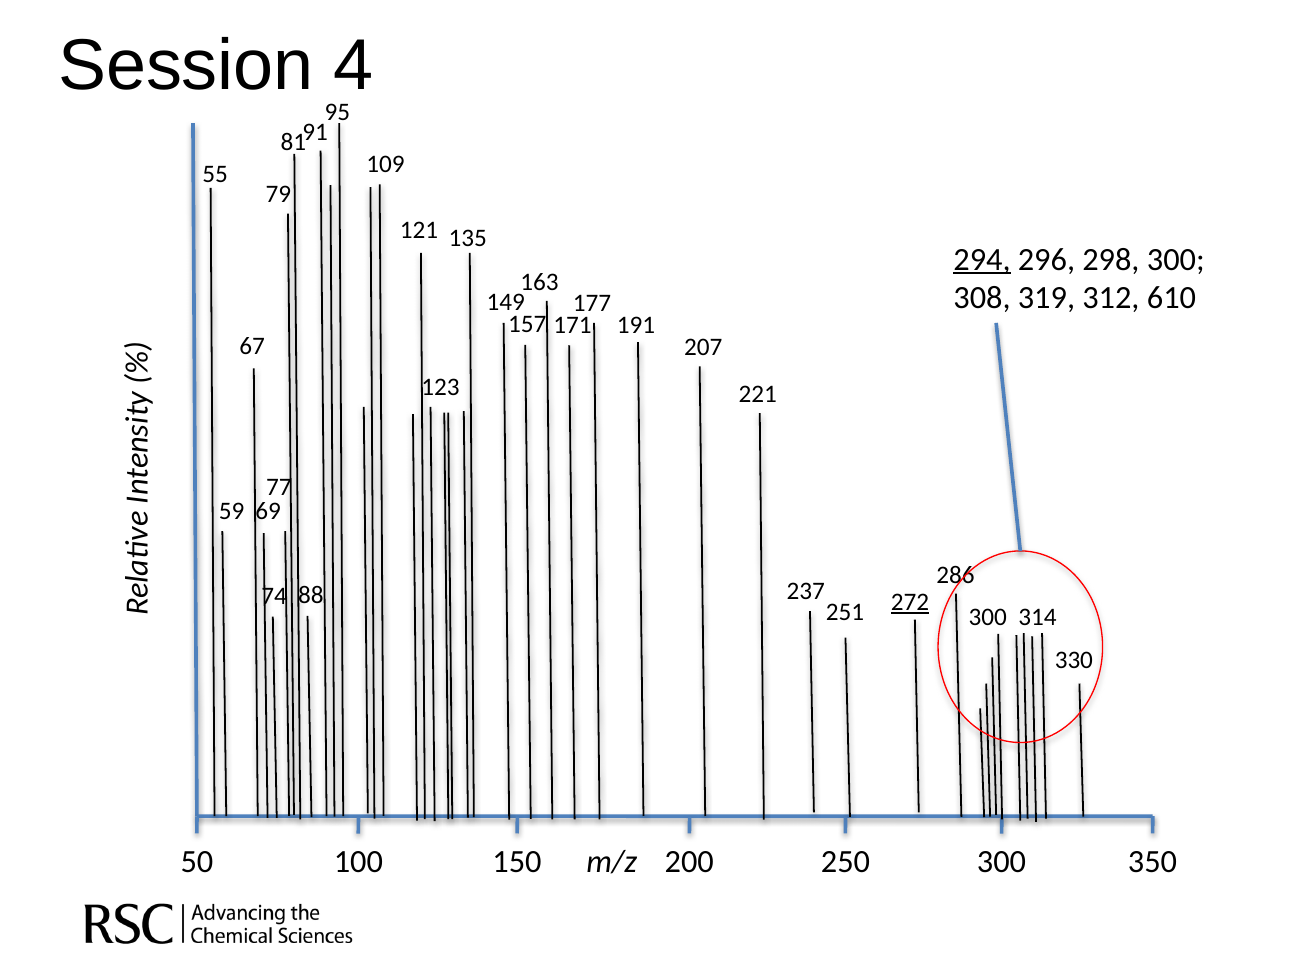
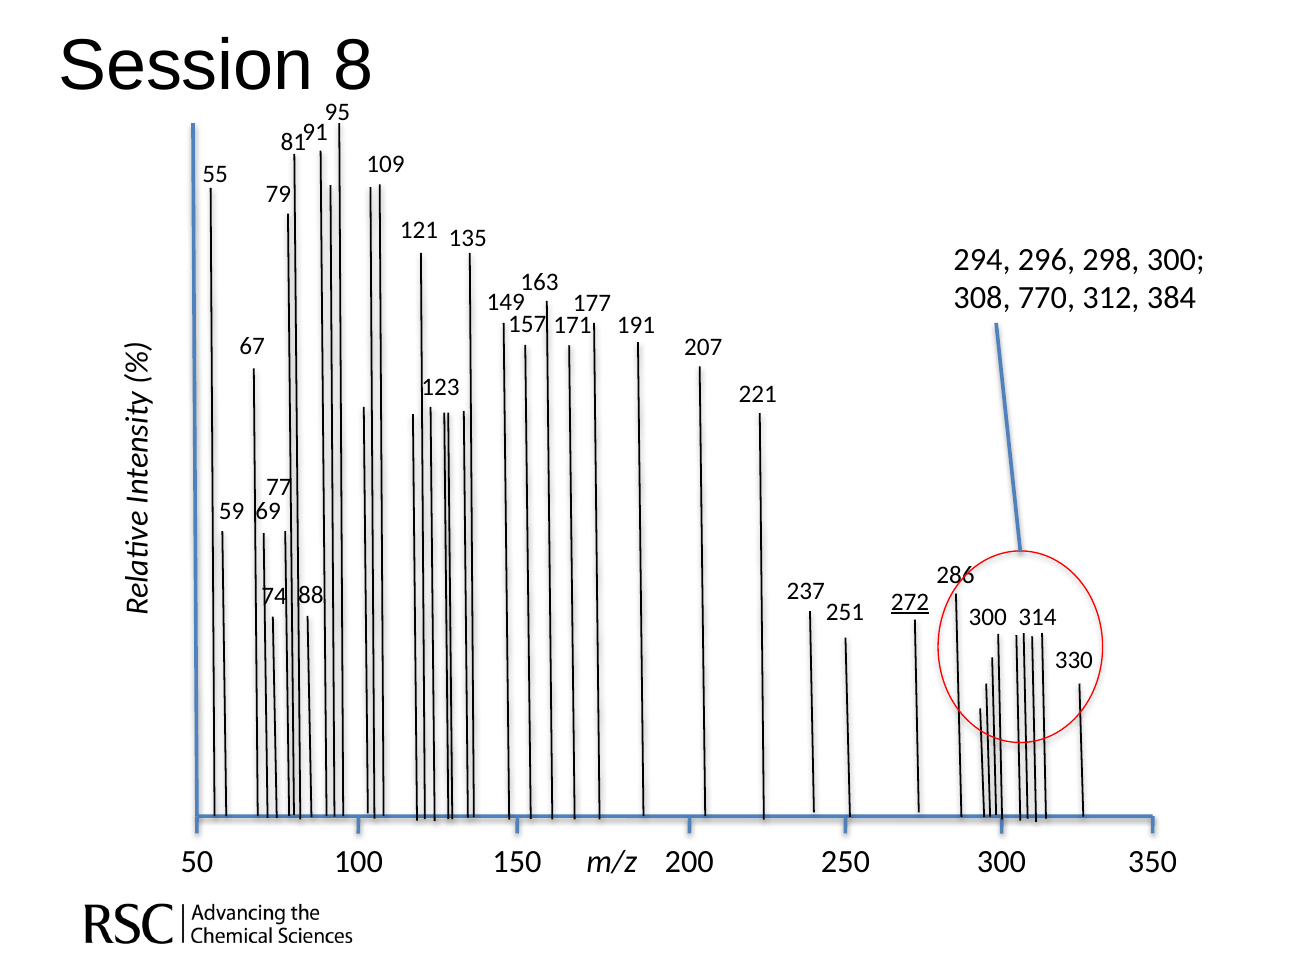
4: 4 -> 8 (354, 66)
294 underline: present -> none (982, 259)
319: 319 -> 770 (1046, 298)
610: 610 -> 384 (1172, 298)
